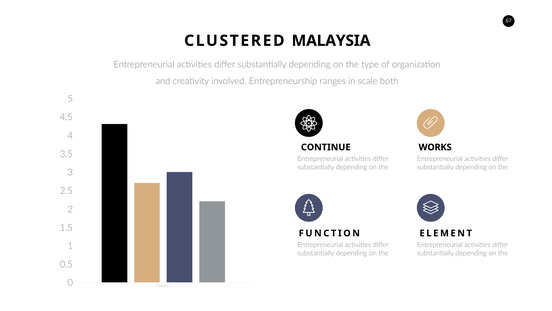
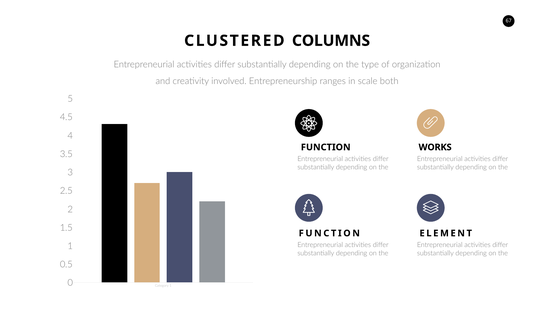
MALAYSIA: MALAYSIA -> COLUMNS (331, 41)
CONTINUE: CONTINUE -> FUNCTION (326, 147)
